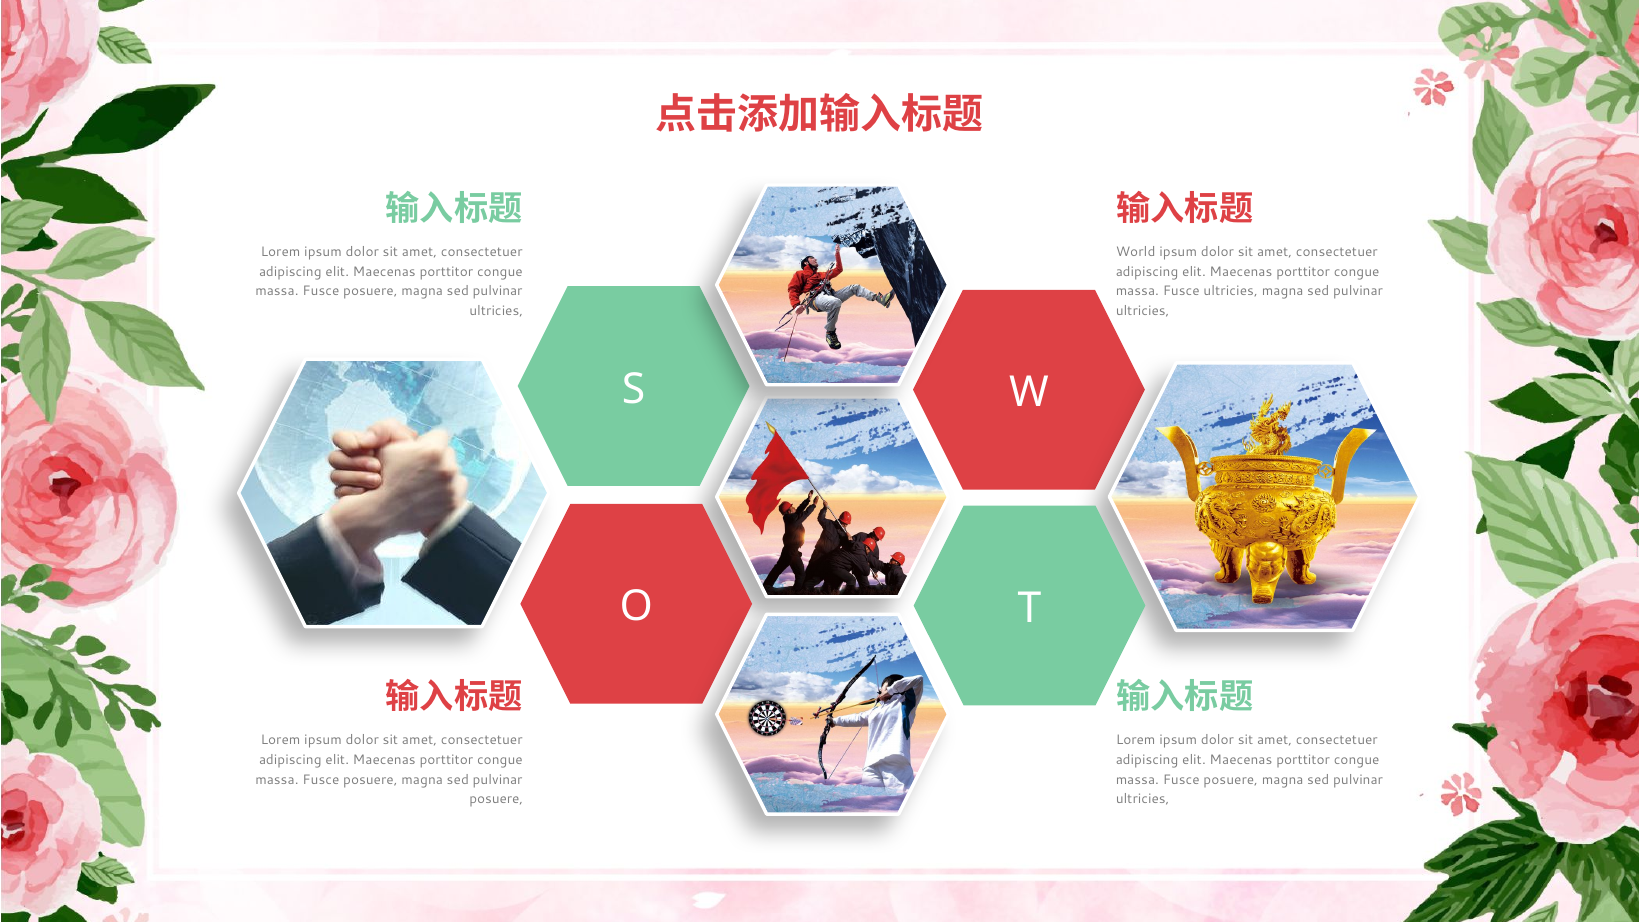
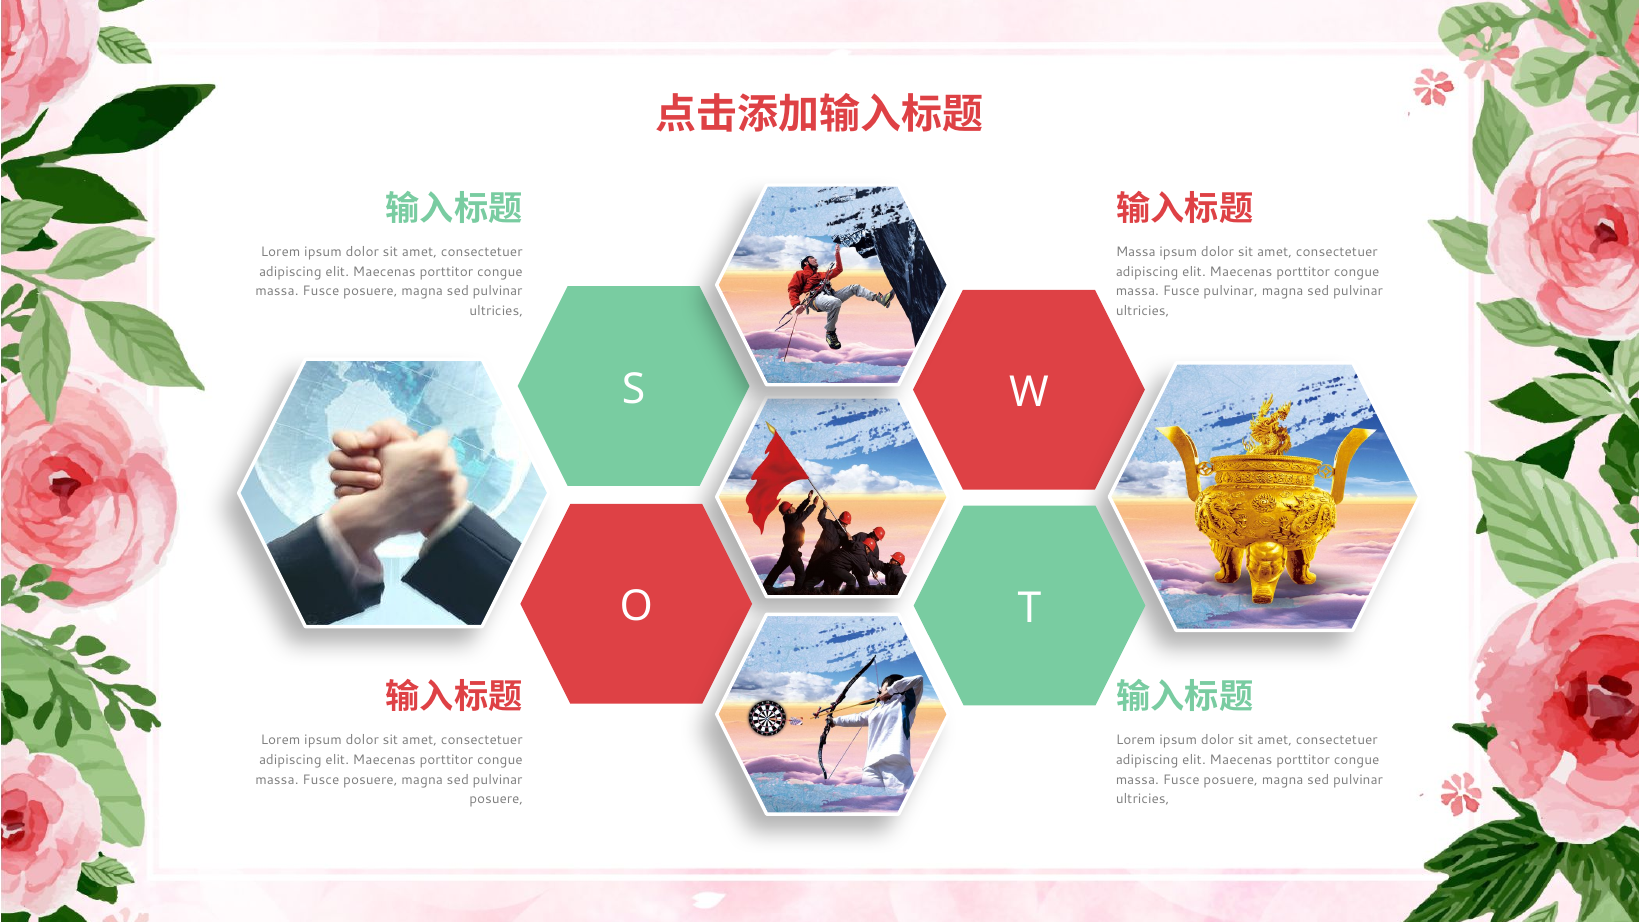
World: World -> Massa (1136, 252)
Fusce ultricies: ultricies -> pulvinar (1231, 291)
